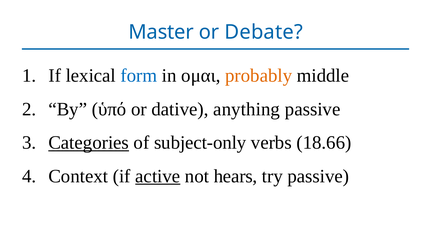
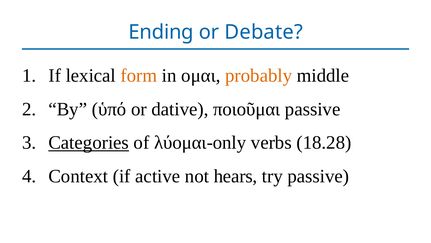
Master: Master -> Ending (161, 32)
form colour: blue -> orange (139, 76)
anything: anything -> ποιοῦμαι (247, 109)
subject-only: subject-only -> λύομαι-only (200, 142)
18.66: 18.66 -> 18.28 (324, 142)
active underline: present -> none (158, 176)
